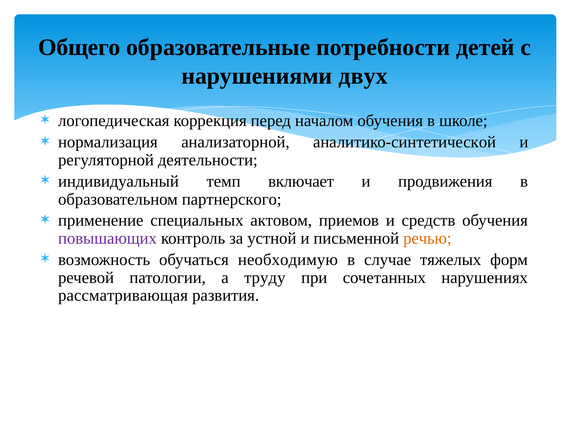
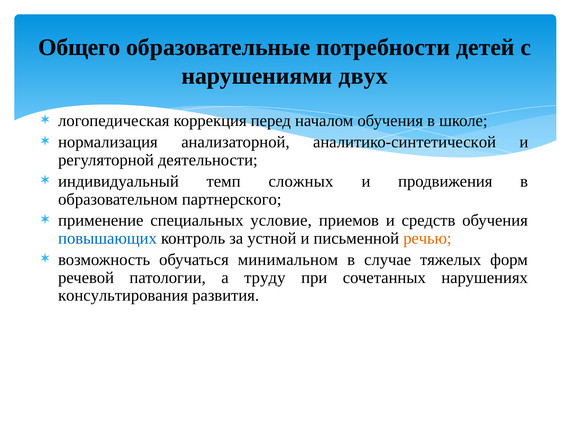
включает: включает -> сложных (301, 181)
актовом: актовом -> условие (281, 221)
повышающих colour: purple -> blue (107, 239)
необходимую: необходимую -> минимальном (288, 260)
рассматривающая: рассматривающая -> консультирования (123, 296)
